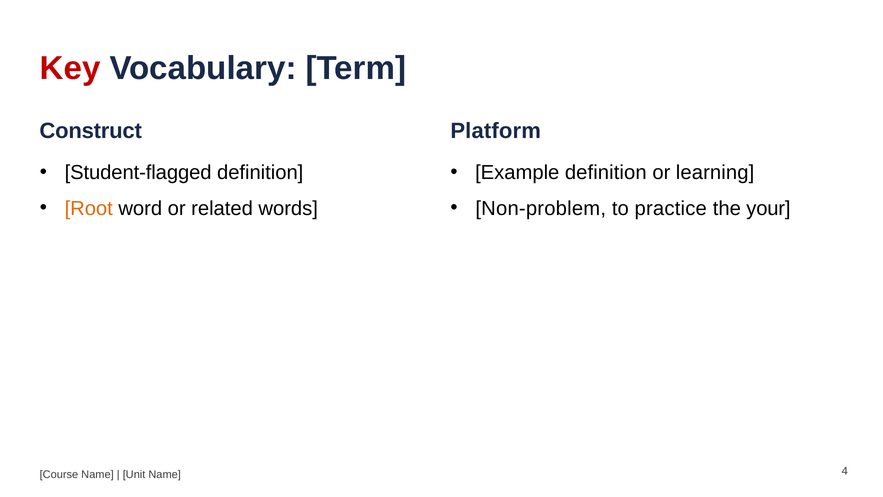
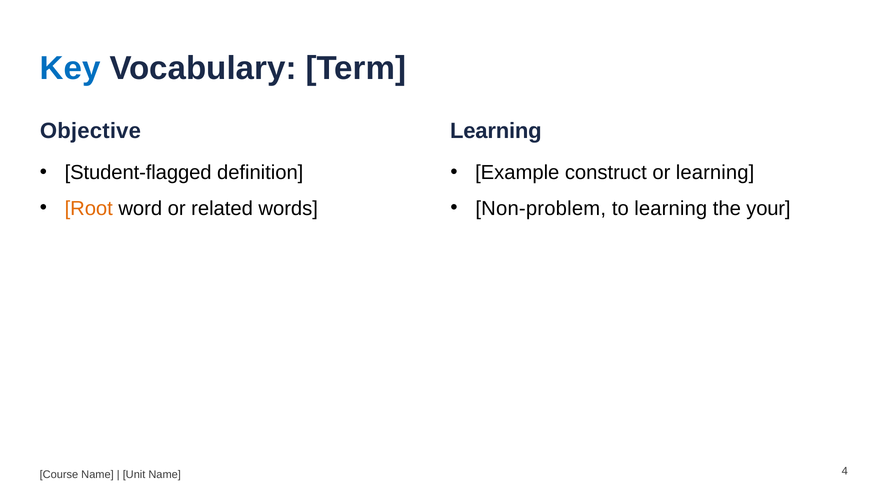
Key colour: red -> blue (70, 69)
Construct: Construct -> Objective (90, 131)
Platform: Platform -> Learning (496, 131)
Example definition: definition -> construct (606, 173)
to practice: practice -> learning (671, 208)
